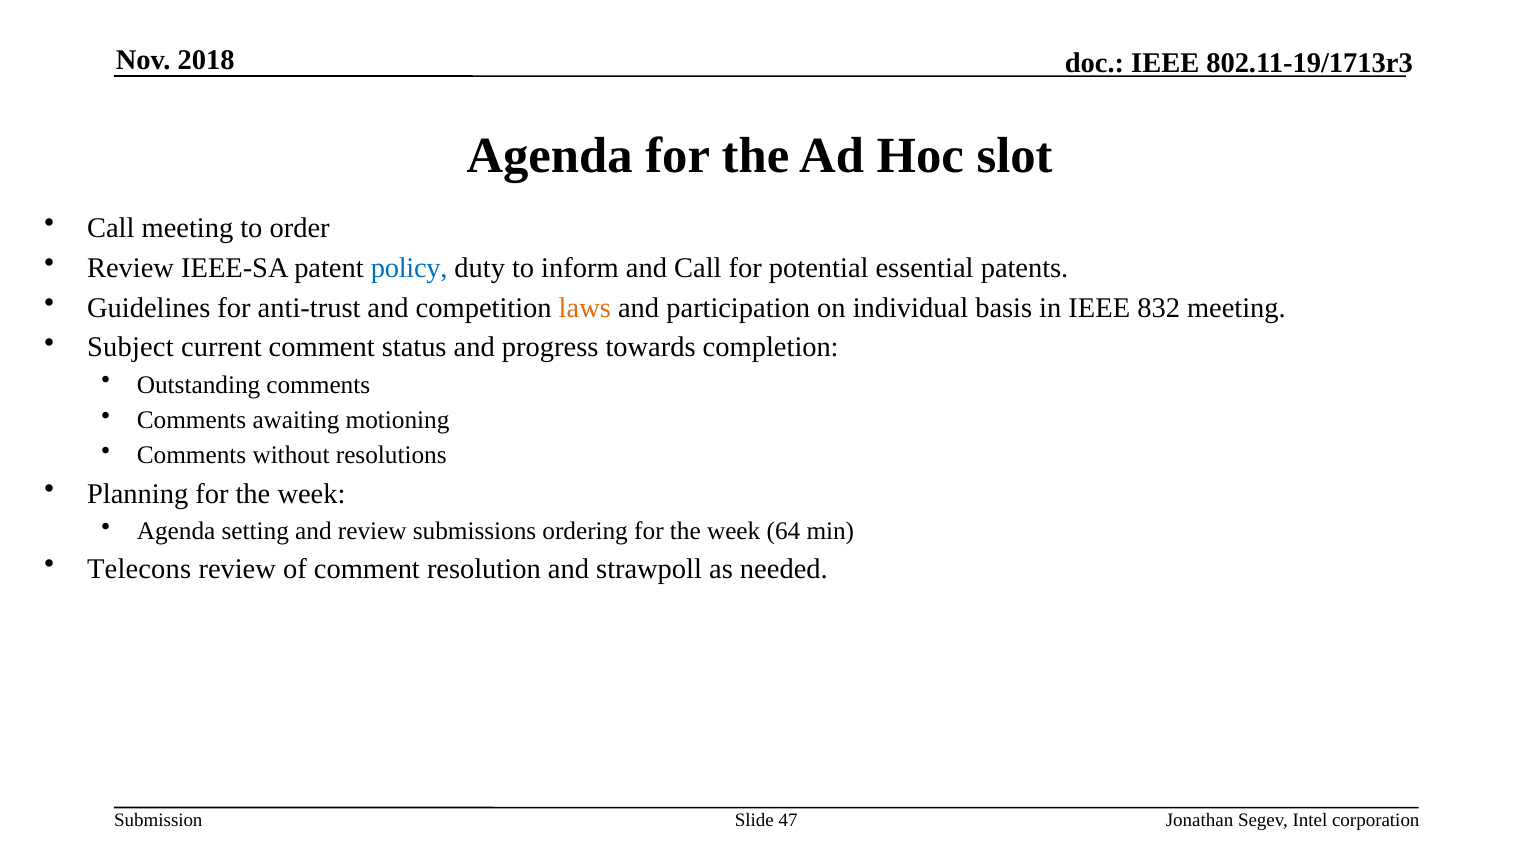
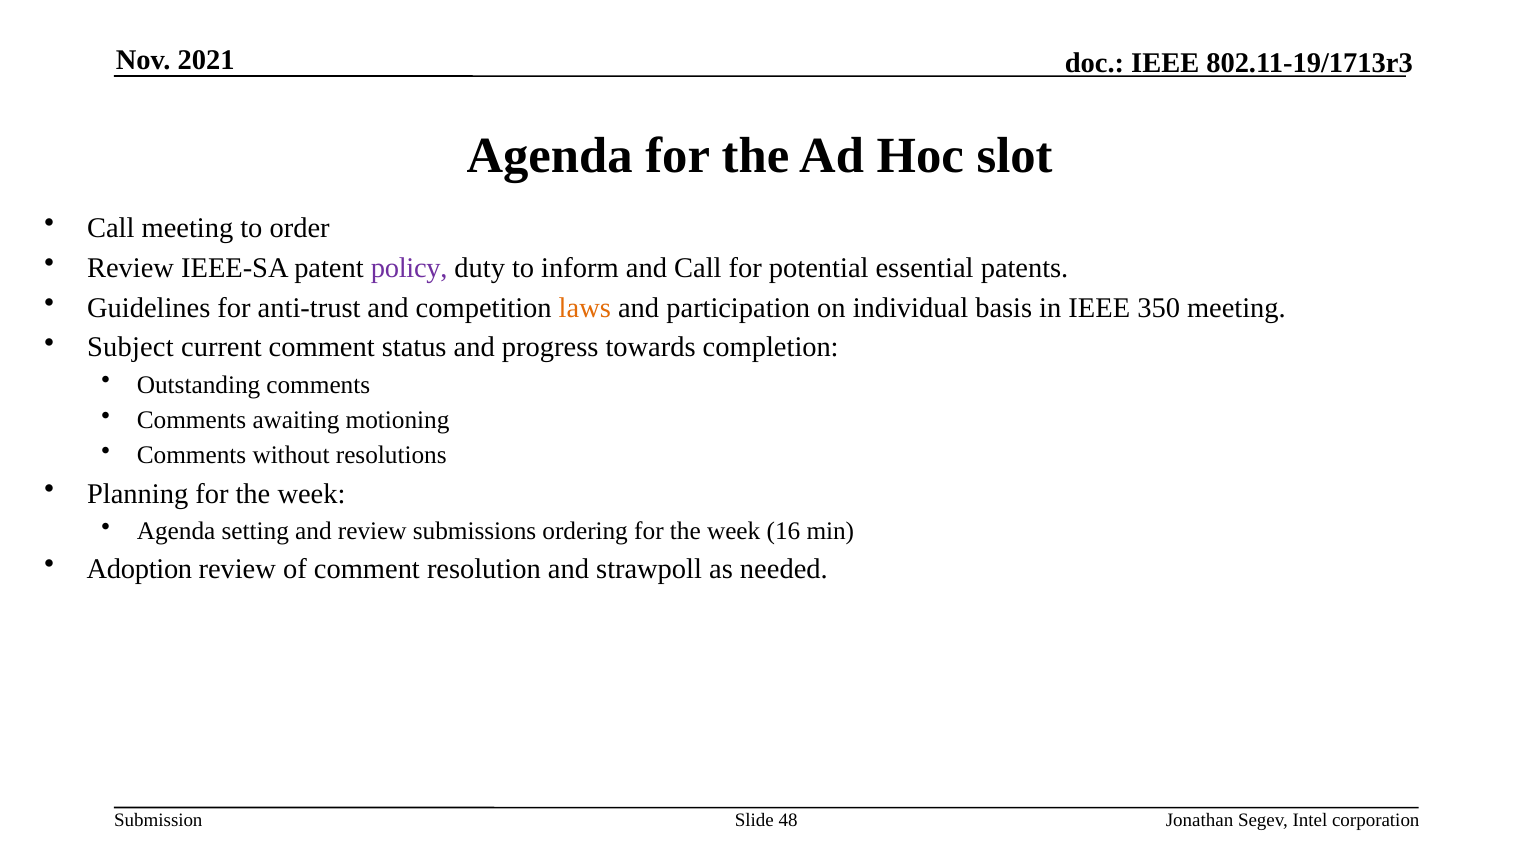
2018: 2018 -> 2021 (206, 60)
policy colour: blue -> purple (409, 268)
832: 832 -> 350 (1159, 308)
64: 64 -> 16 (783, 531)
Telecons: Telecons -> Adoption (139, 569)
47: 47 -> 48 (788, 820)
